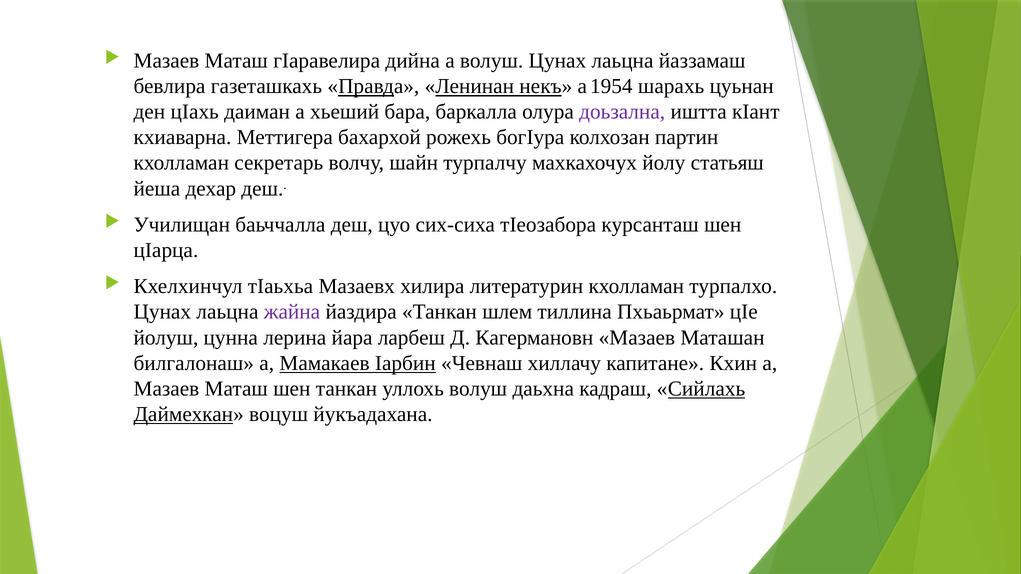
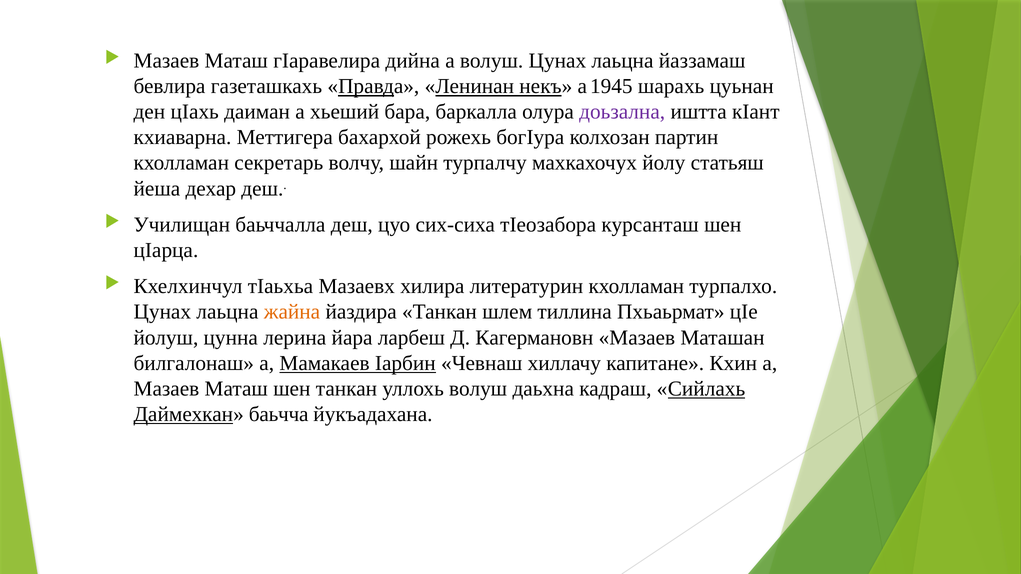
1954: 1954 -> 1945 (611, 86)
жайна colour: purple -> orange (292, 312)
воцуш: воцуш -> баьчча (279, 414)
